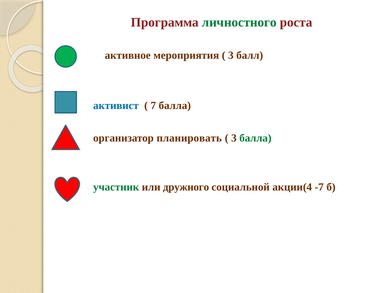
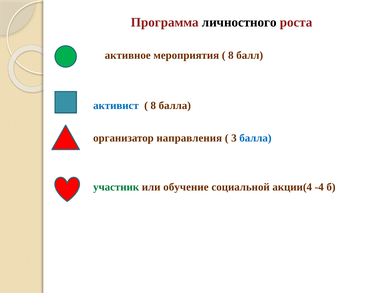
личностного colour: green -> black (239, 22)
3: 3 -> 8 (231, 55)
7: 7 -> 8 (153, 106)
планировать: планировать -> направления (189, 138)
балла colour: green -> blue (255, 138)
дружного: дружного -> обучение (186, 187)
-7: -7 -> -4 (319, 187)
